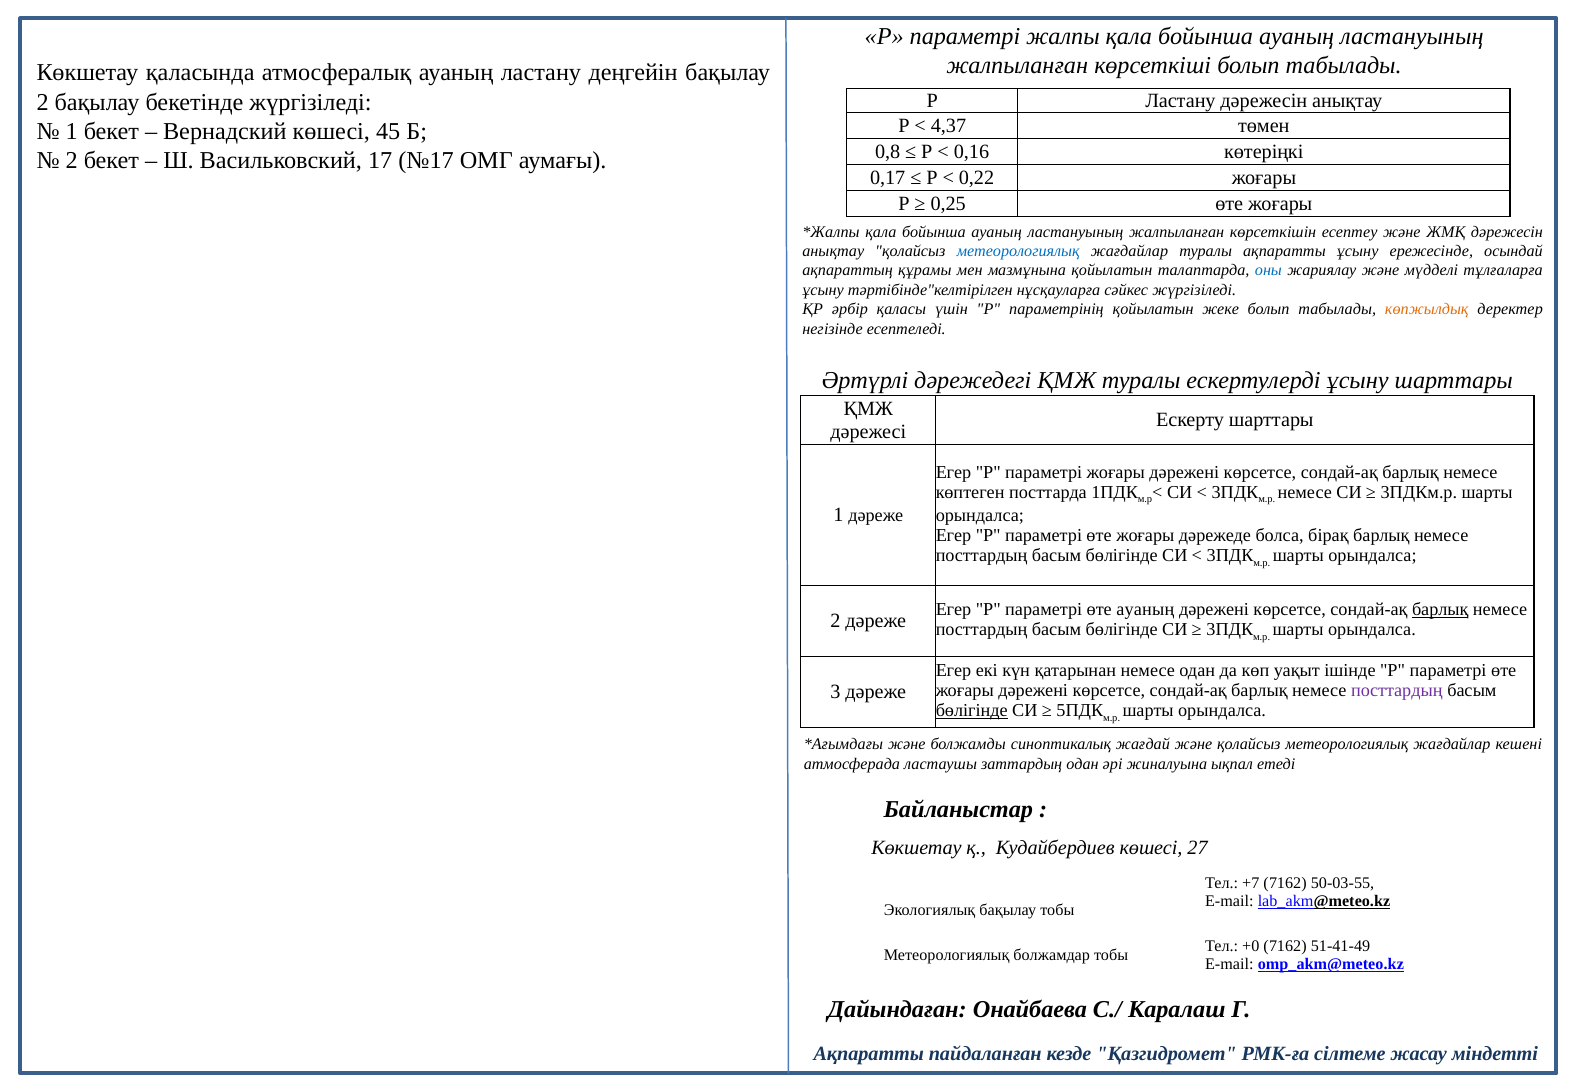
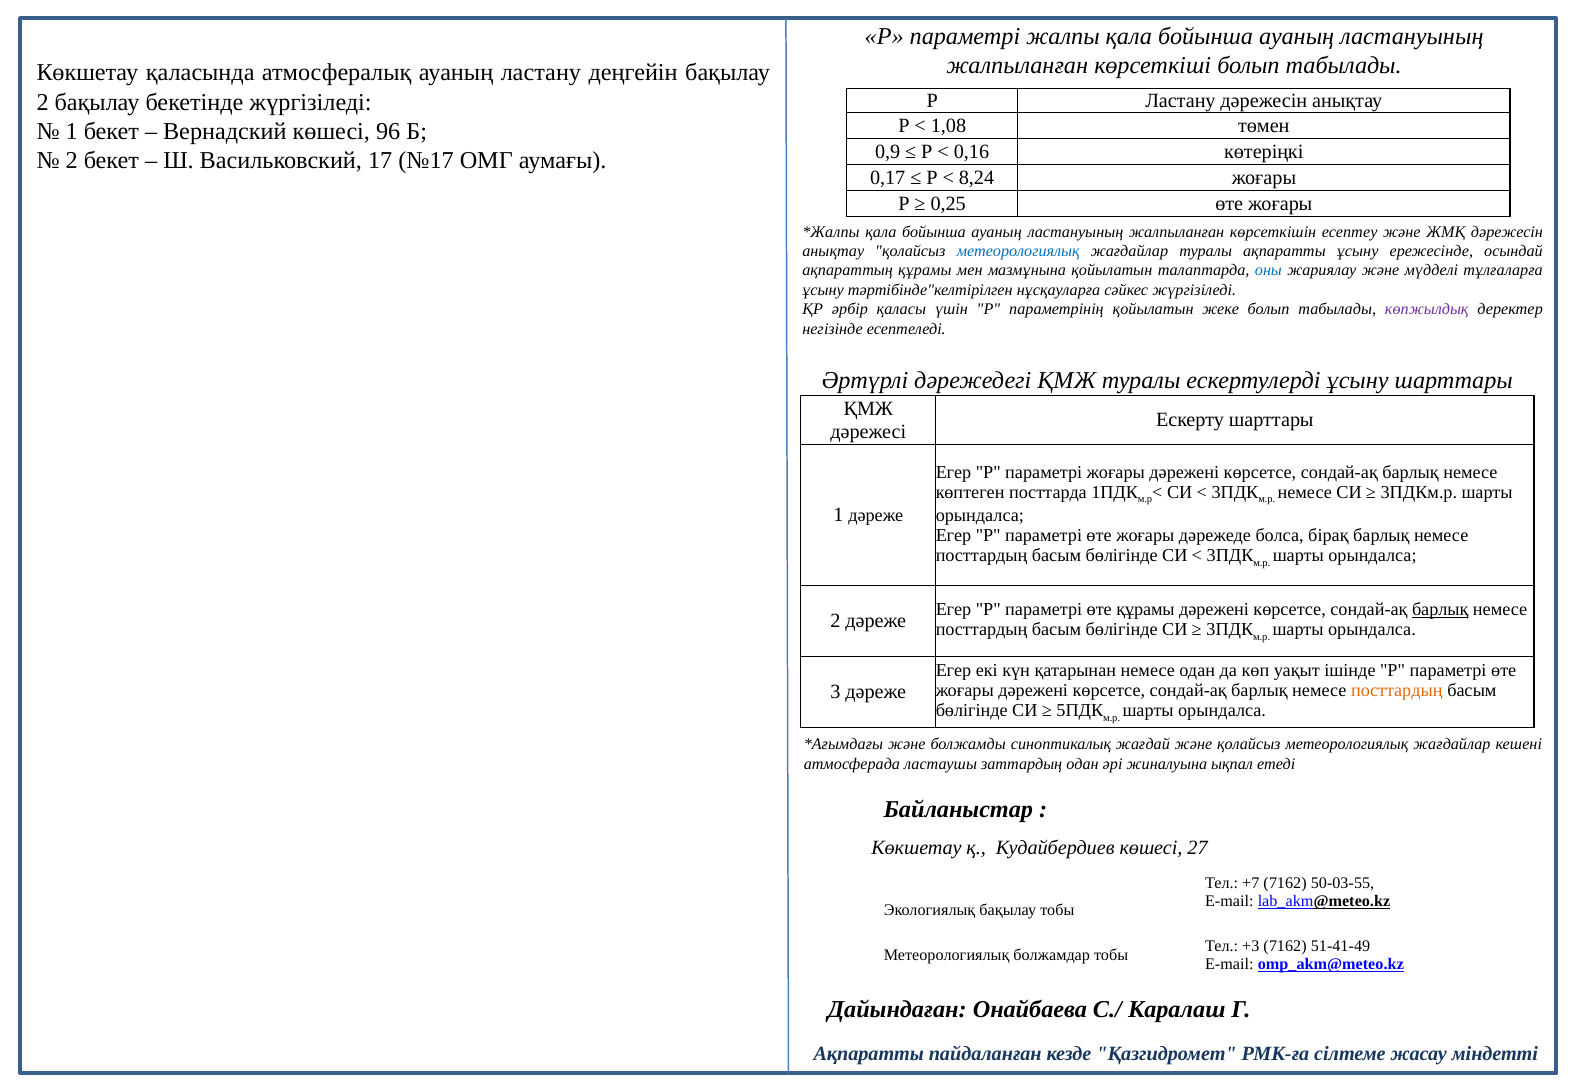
4,37: 4,37 -> 1,08 (948, 125)
45: 45 -> 96 (388, 131)
0,8: 0,8 -> 0,9 (888, 151)
0,22: 0,22 -> 8,24 (976, 177)
көпжылдық colour: orange -> purple (1427, 309)
өте ауаның: ауаның -> құрамы (1146, 610)
посттардың colour: purple -> orange (1397, 690)
бөлігінде underline: present -> none (972, 711)
+0: +0 -> +3 (1251, 946)
